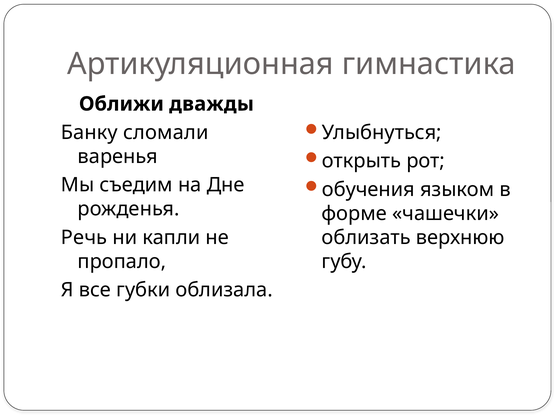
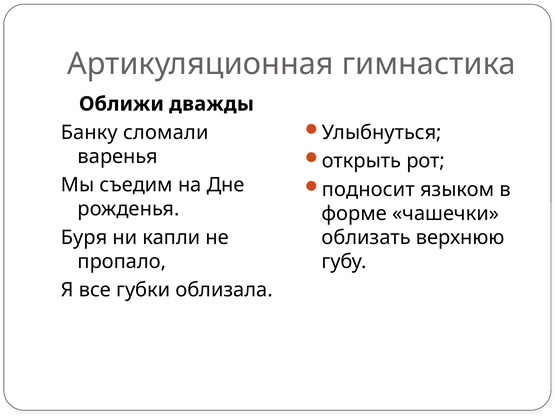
обучения: обучения -> подносит (368, 190)
Речь: Речь -> Буря (84, 238)
